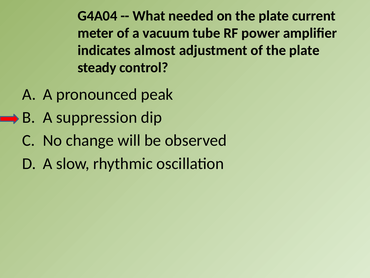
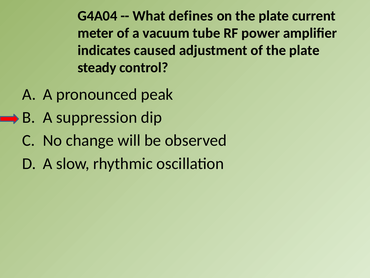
needed: needed -> defines (191, 16)
almost: almost -> caused (155, 50)
